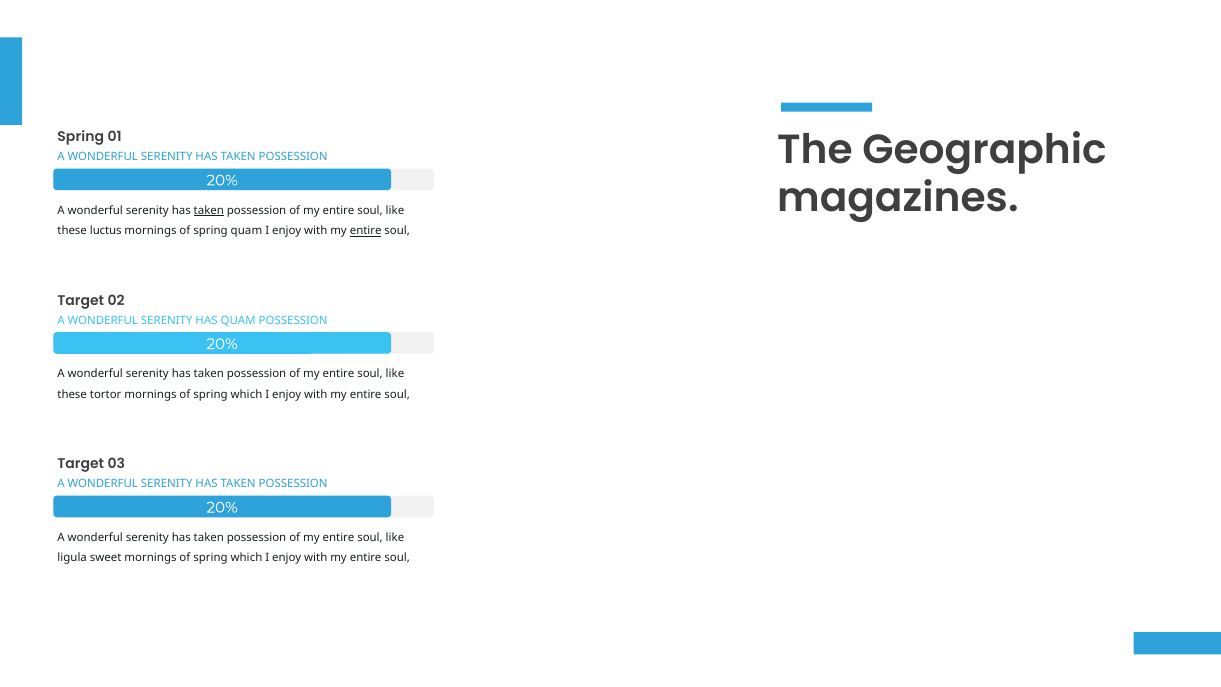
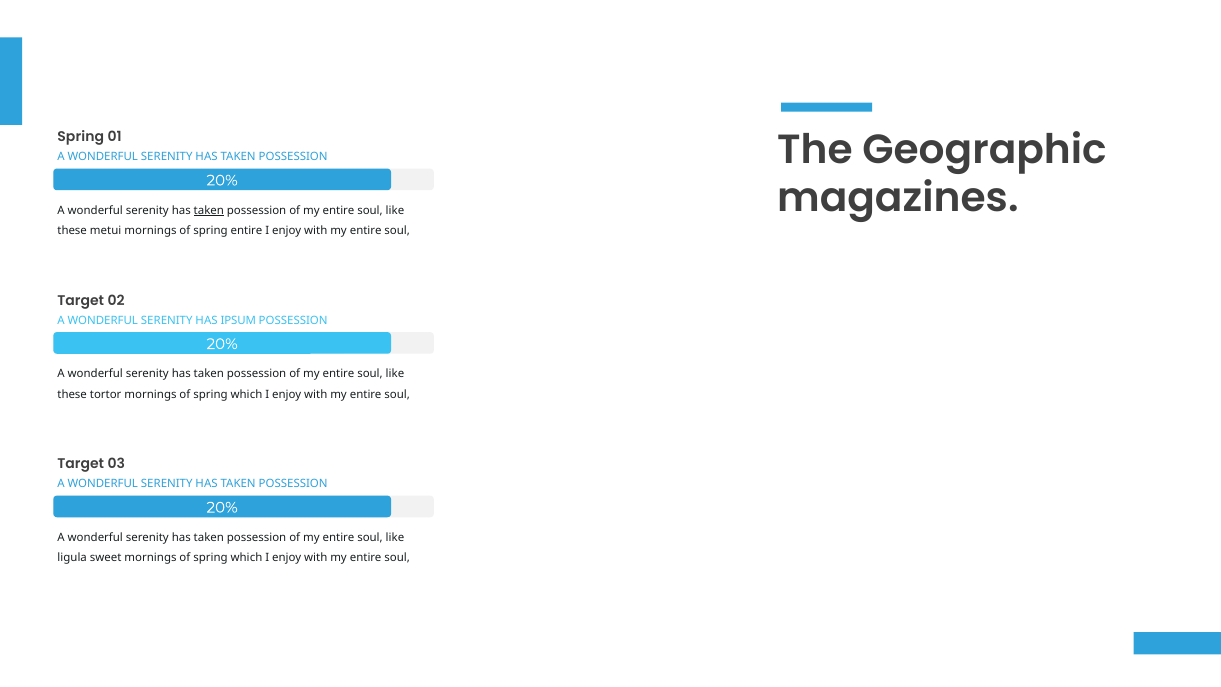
luctus: luctus -> metui (106, 231)
spring quam: quam -> entire (247, 231)
entire underline: present -> none (366, 231)
HAS QUAM: QUAM -> IPSUM (238, 320)
